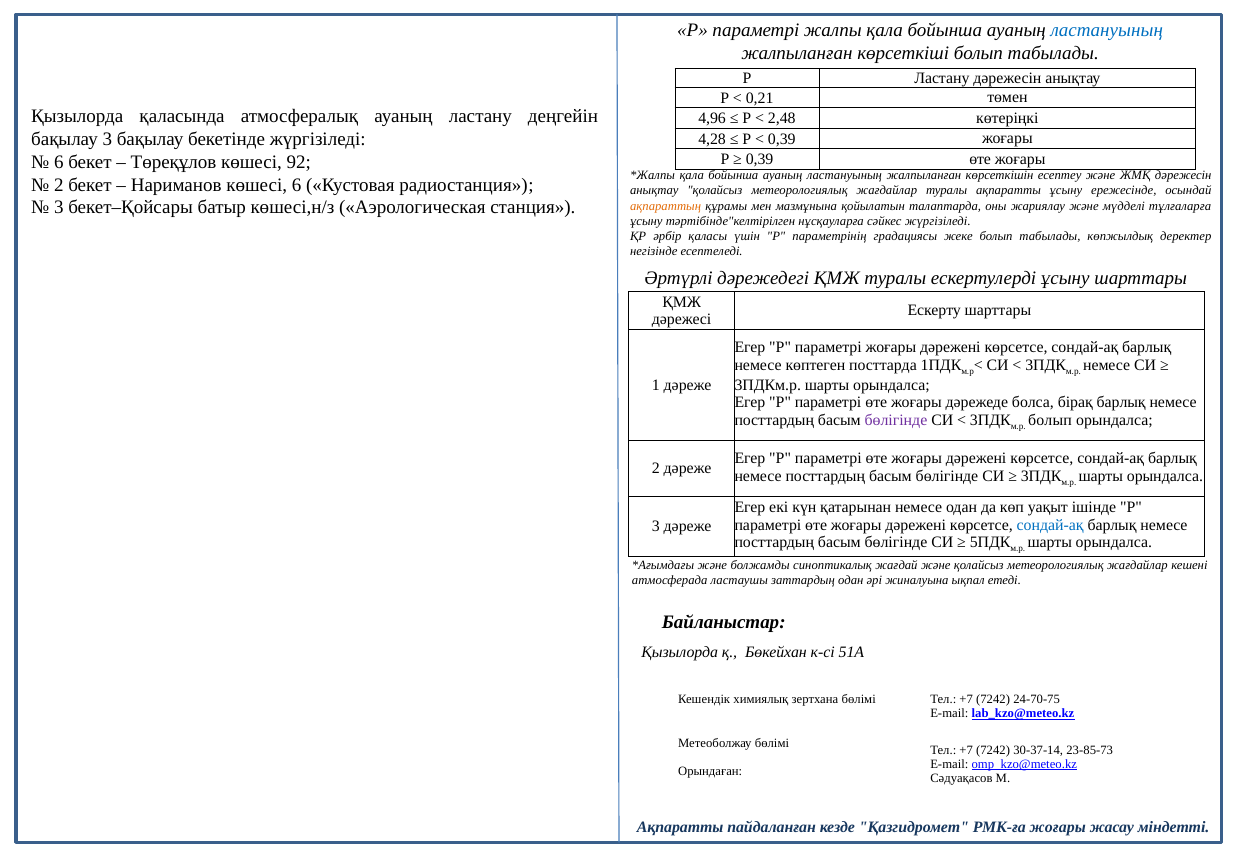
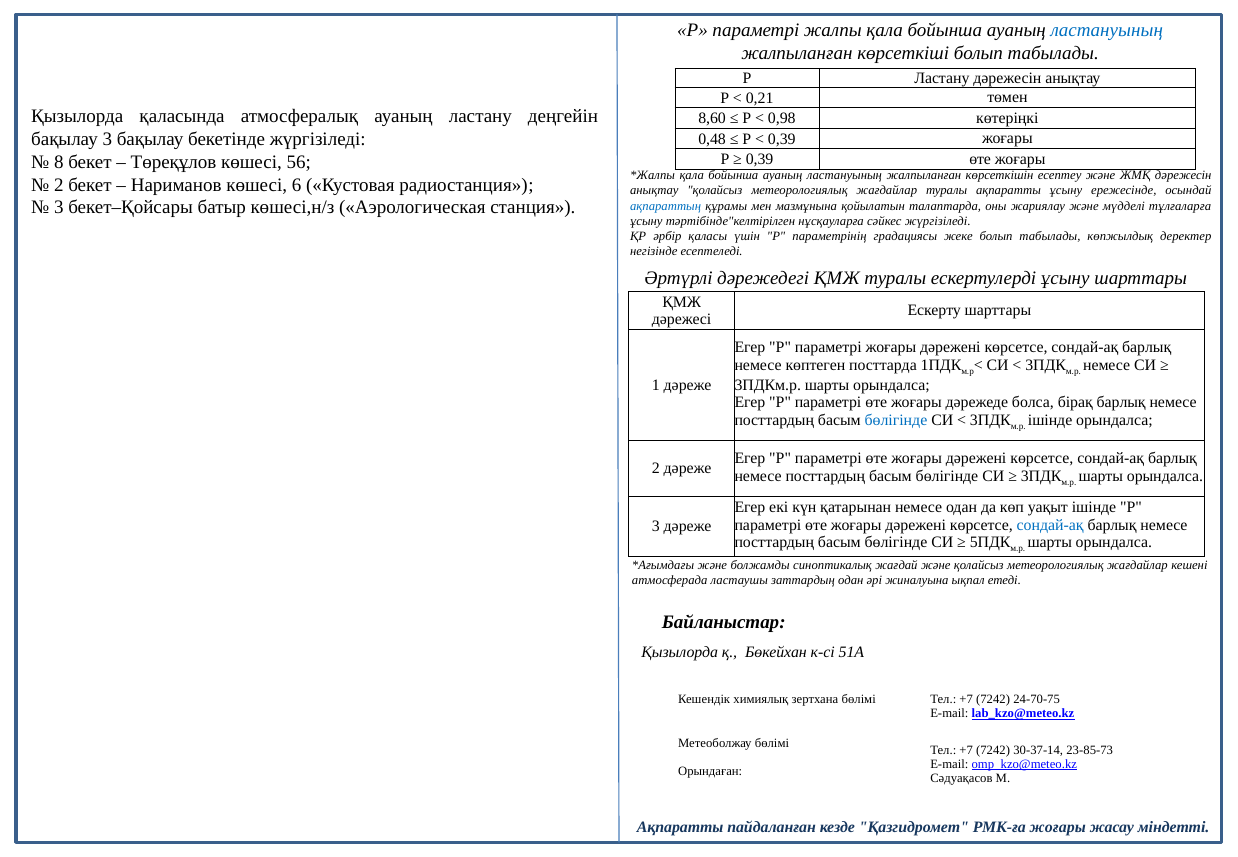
4,96: 4,96 -> 8,60 (712, 119)
2,48: 2,48 -> 0,98 (782, 119)
4,28: 4,28 -> 0,48 (712, 139)
6: 6 -> 8 (59, 162)
92: 92 -> 56 (299, 162)
ақпараттың colour: orange -> blue (666, 206)
бөлігінде colour: purple -> blue (896, 420)
болып: болып -> ішінде (1050, 420)
